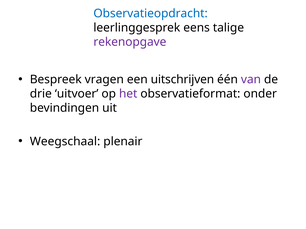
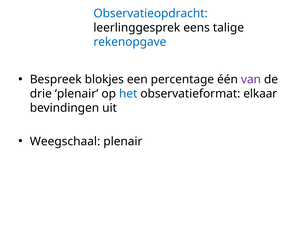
rekenopgave colour: purple -> blue (130, 42)
vragen: vragen -> blokjes (104, 80)
uitschrijven: uitschrijven -> percentage (182, 80)
drie uitvoer: uitvoer -> plenair (77, 94)
het colour: purple -> blue (128, 94)
onder: onder -> elkaar (260, 94)
